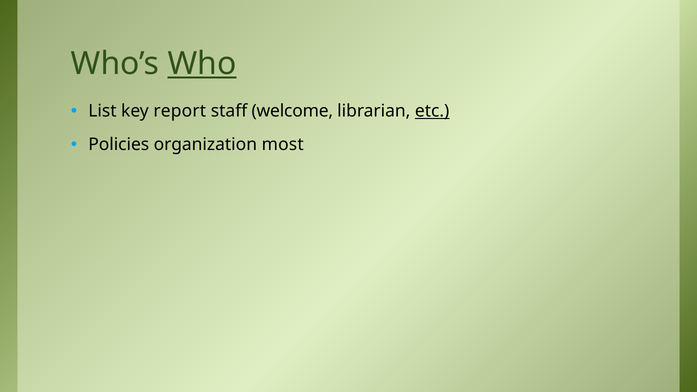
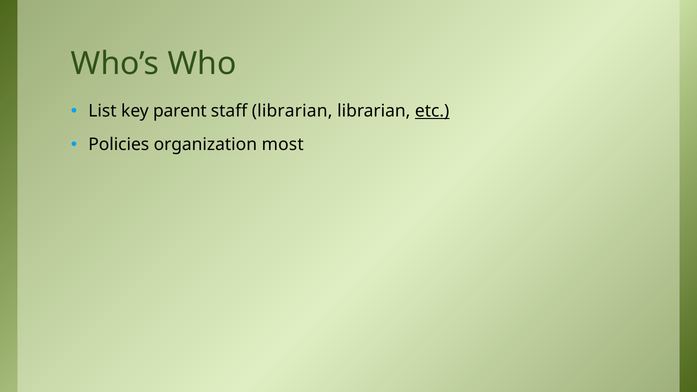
Who underline: present -> none (202, 64)
report: report -> parent (180, 111)
staff welcome: welcome -> librarian (292, 111)
